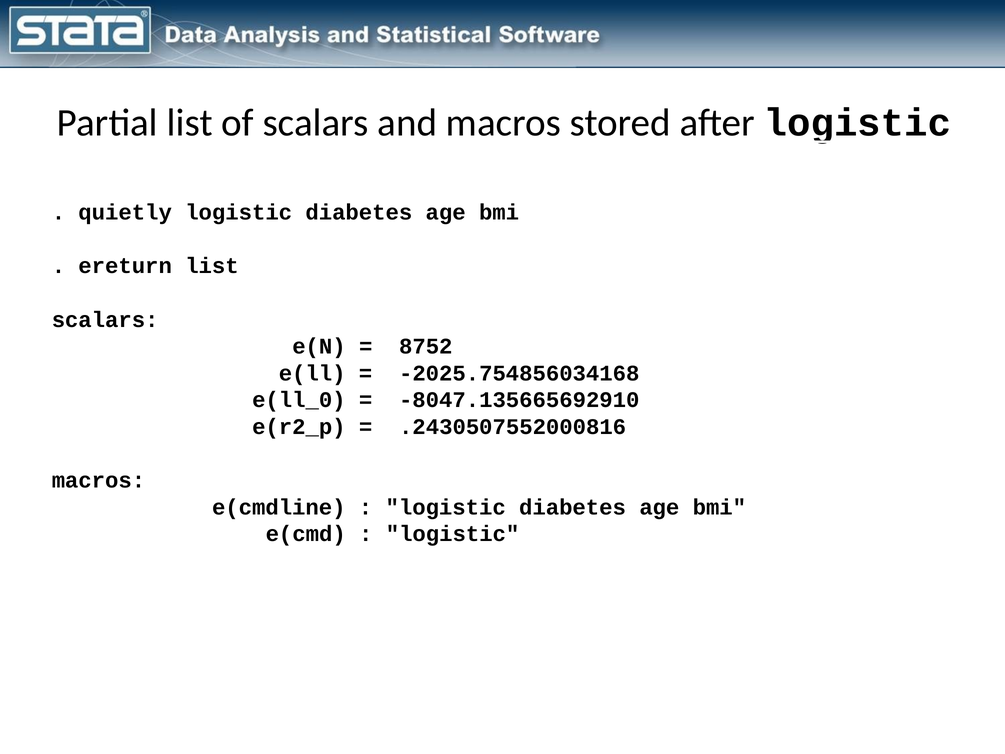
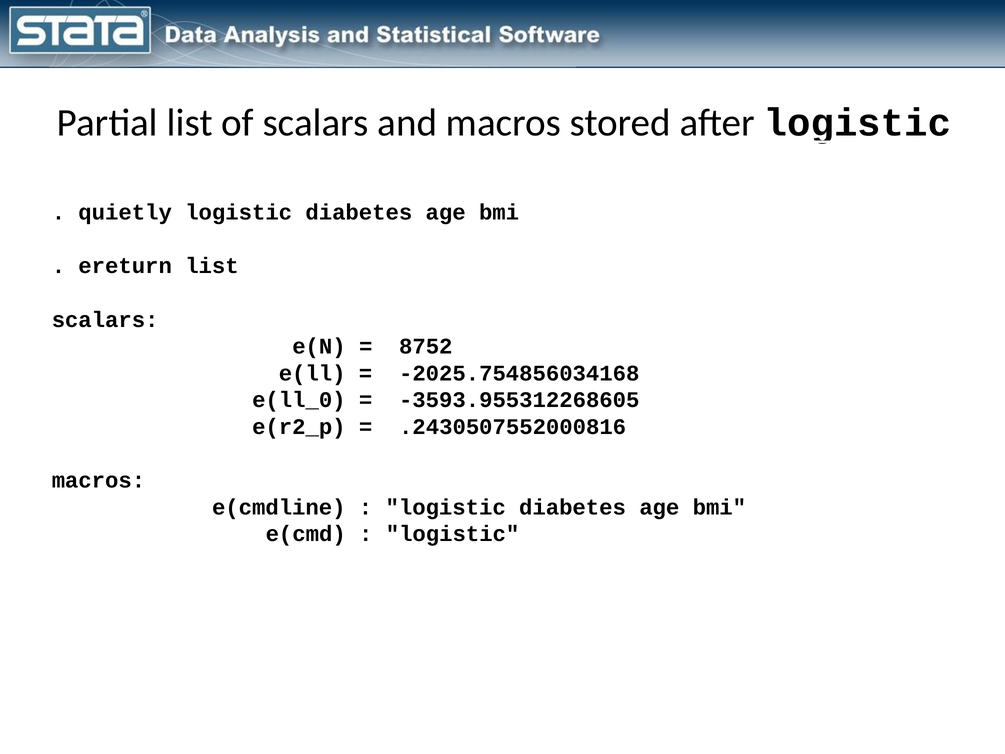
-8047.135665692910: -8047.135665692910 -> -3593.955312268605 (519, 400)
